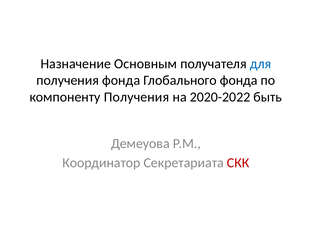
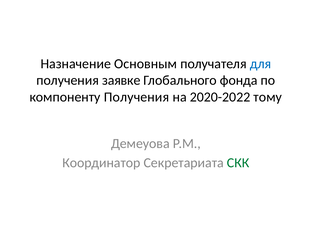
получения фонда: фонда -> заявке (121, 80)
быть: быть -> тому (268, 97)
СКК colour: red -> green (238, 163)
